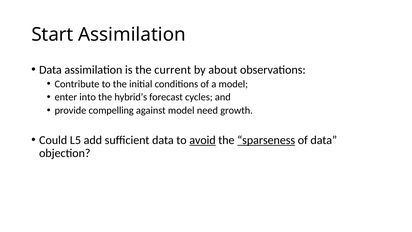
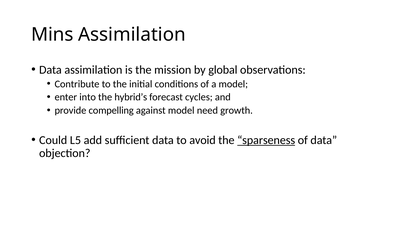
Start: Start -> Mins (52, 35)
current: current -> mission (173, 70)
about: about -> global (223, 70)
avoid underline: present -> none (203, 140)
